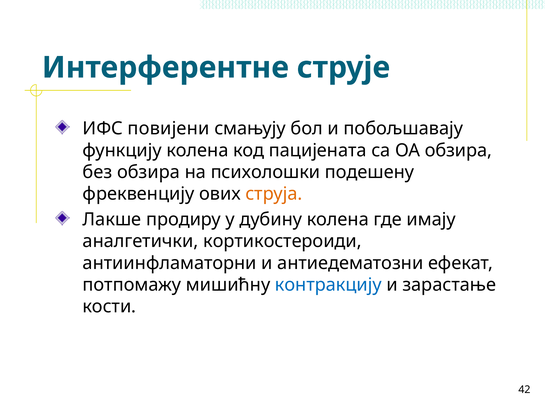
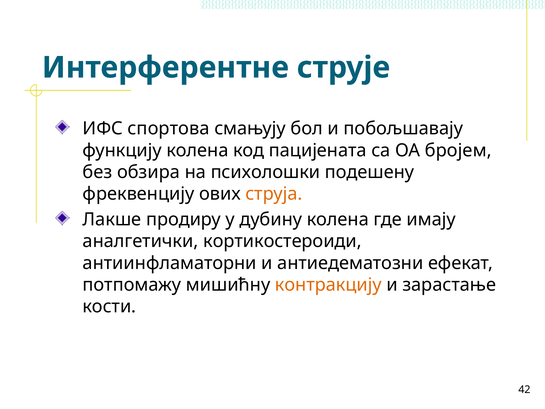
повијени: повијени -> спортова (169, 128)
ОА обзира: обзира -> бројем (458, 150)
контракцију colour: blue -> orange (328, 285)
